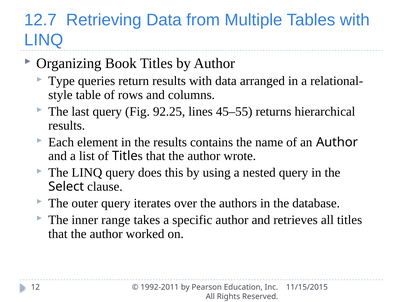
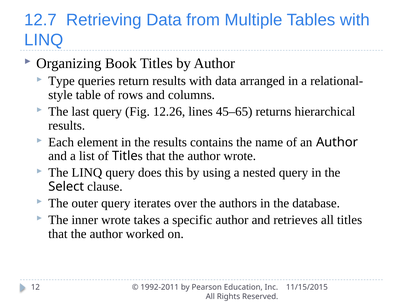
92.25: 92.25 -> 12.26 (169, 112)
45–55: 45–55 -> 45–65 (234, 112)
inner range: range -> wrote (116, 220)
